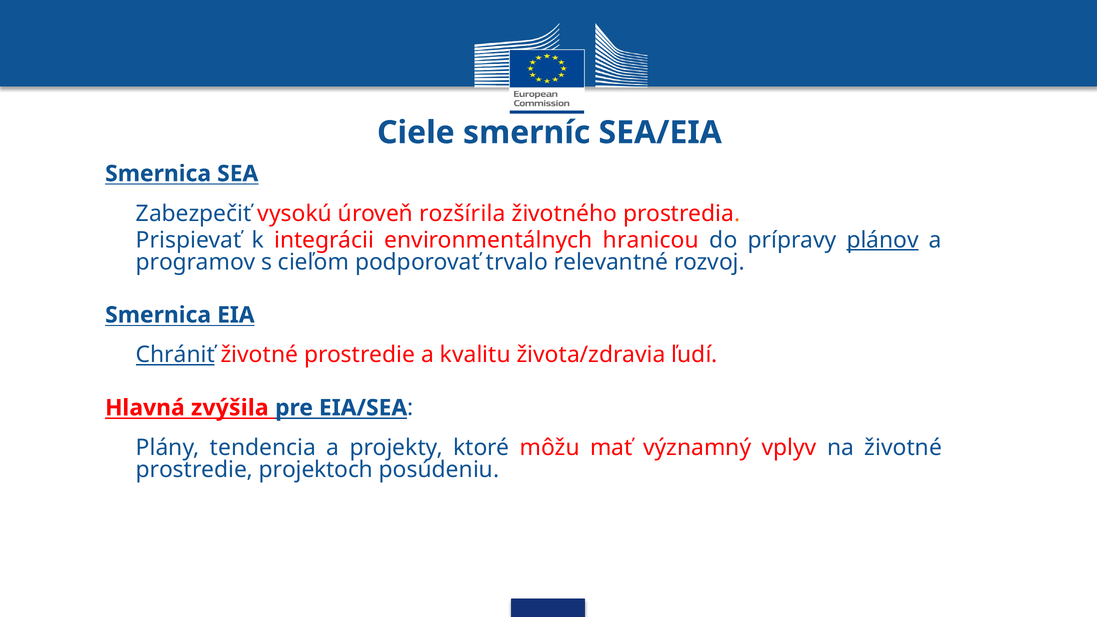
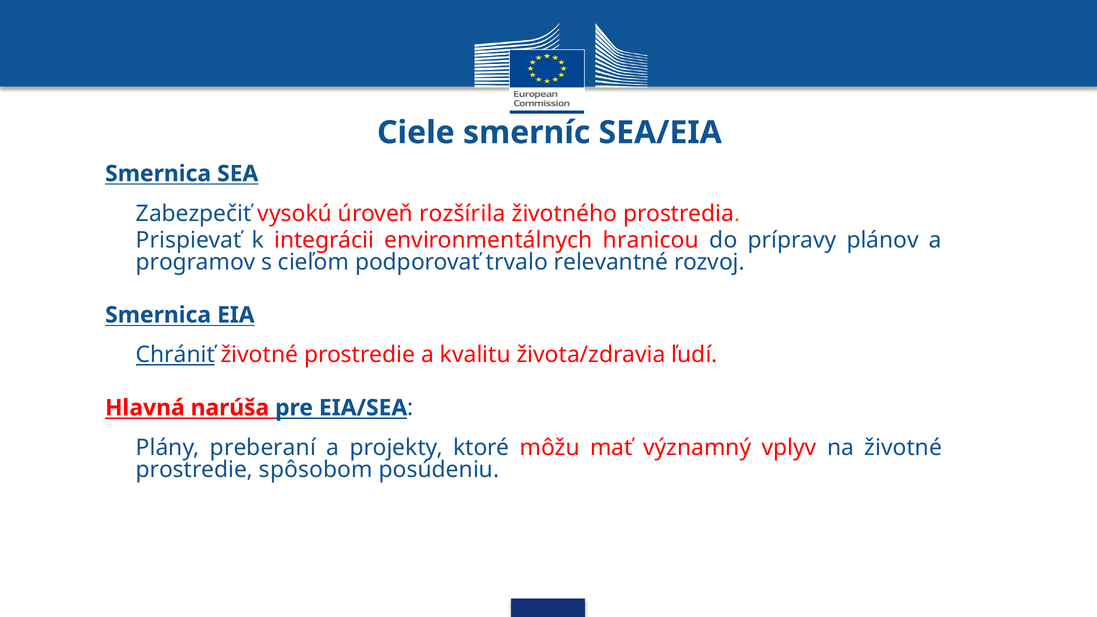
plánov underline: present -> none (883, 240)
zvýšila: zvýšila -> narúša (230, 408)
tendencia: tendencia -> preberaní (263, 448)
projektoch: projektoch -> spôsobom (316, 470)
